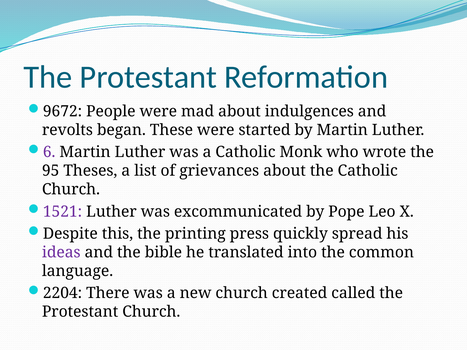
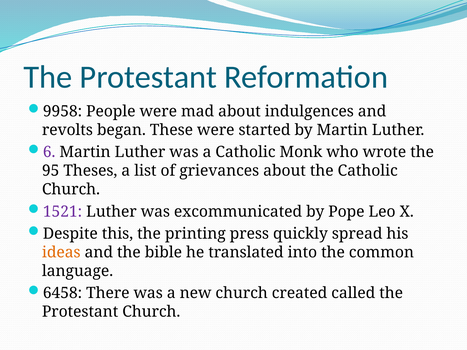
9672: 9672 -> 9958 (62, 112)
ideas colour: purple -> orange (61, 252)
2204: 2204 -> 6458 (62, 293)
